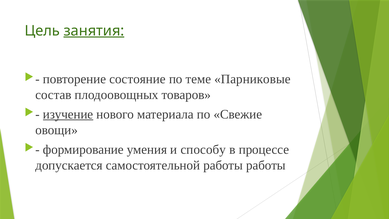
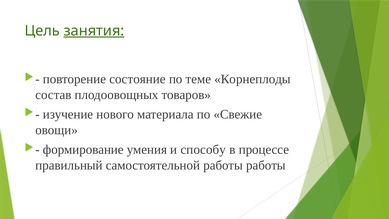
Парниковые: Парниковые -> Корнеплоды (252, 79)
изучение underline: present -> none (68, 114)
допускается: допускается -> правильный (69, 165)
